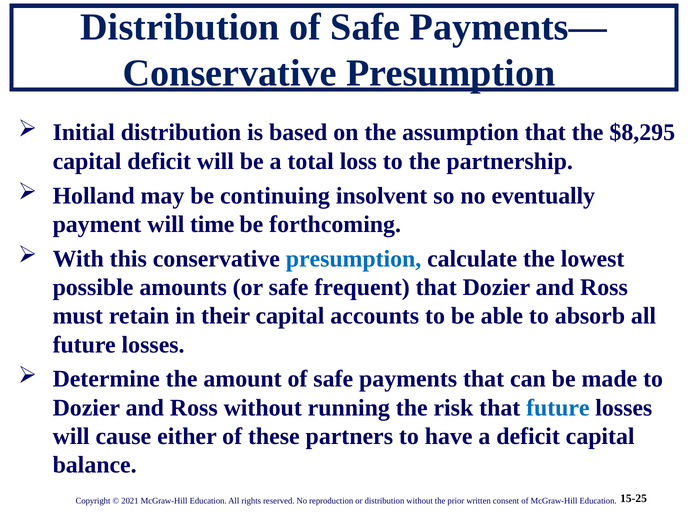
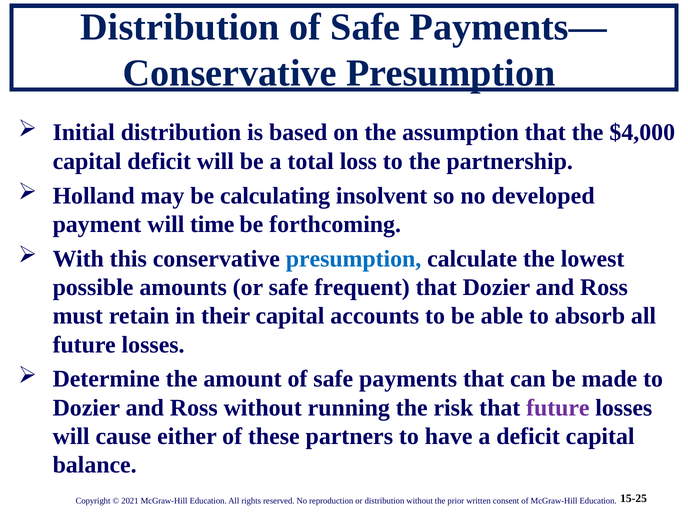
$8,295: $8,295 -> $4,000 (642, 133)
continuing: continuing -> calculating (275, 196)
eventually: eventually -> developed (543, 196)
future colour: blue -> purple (558, 408)
